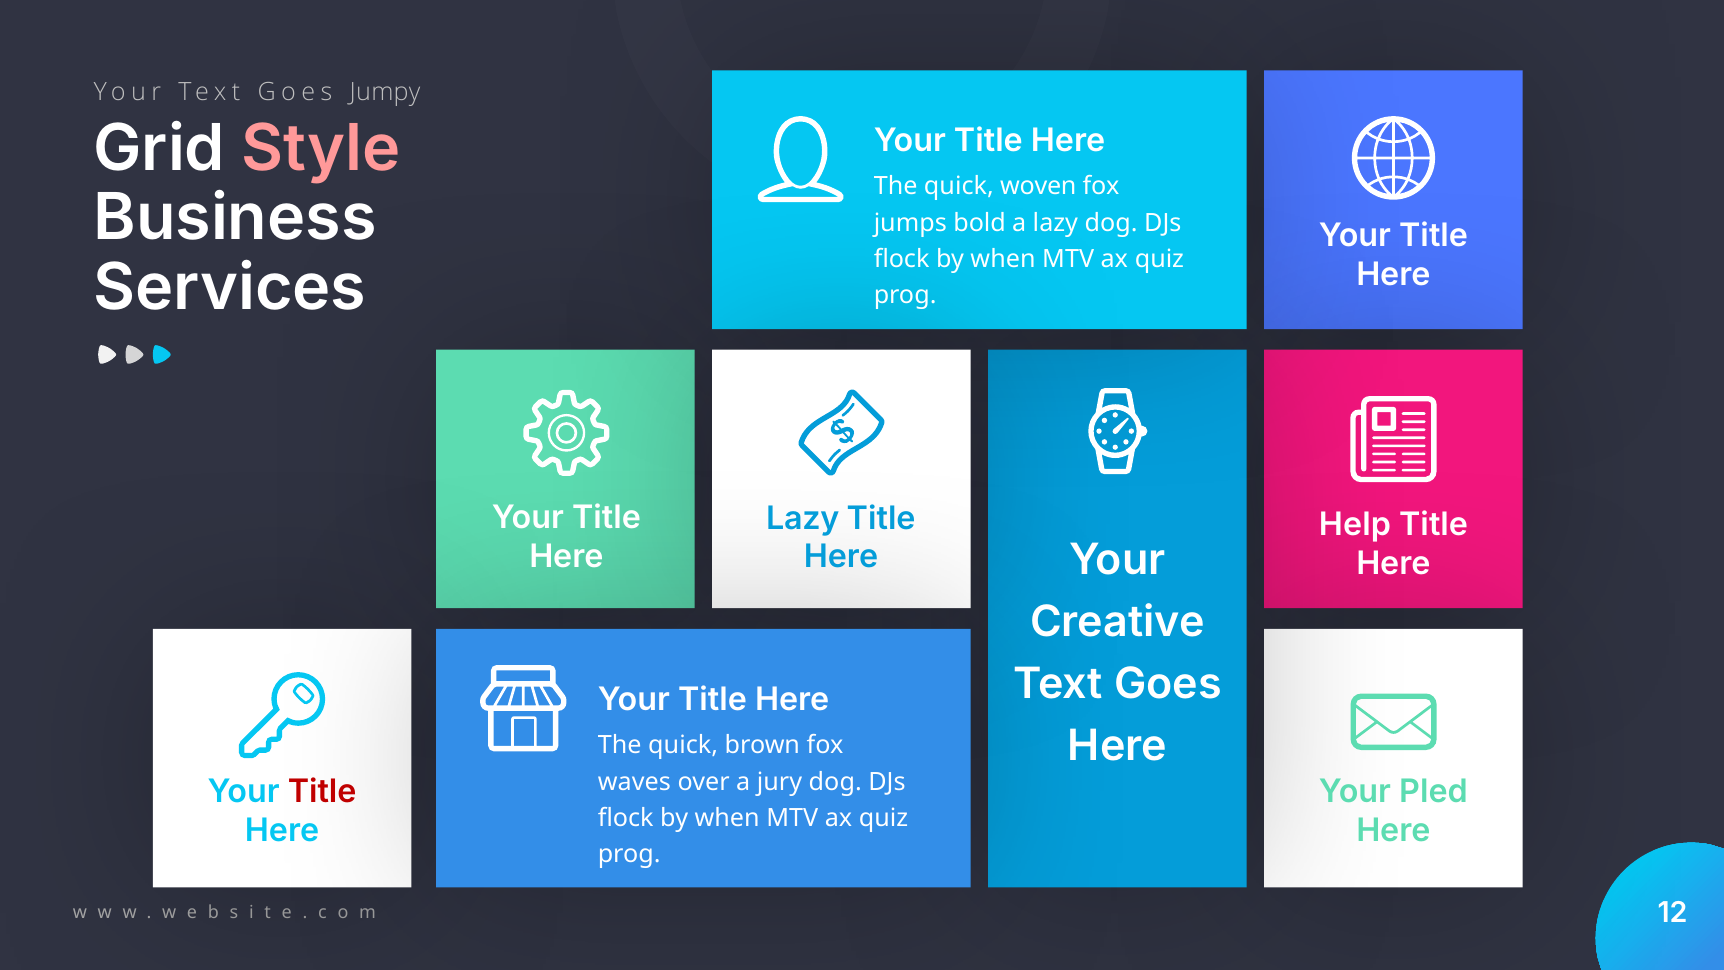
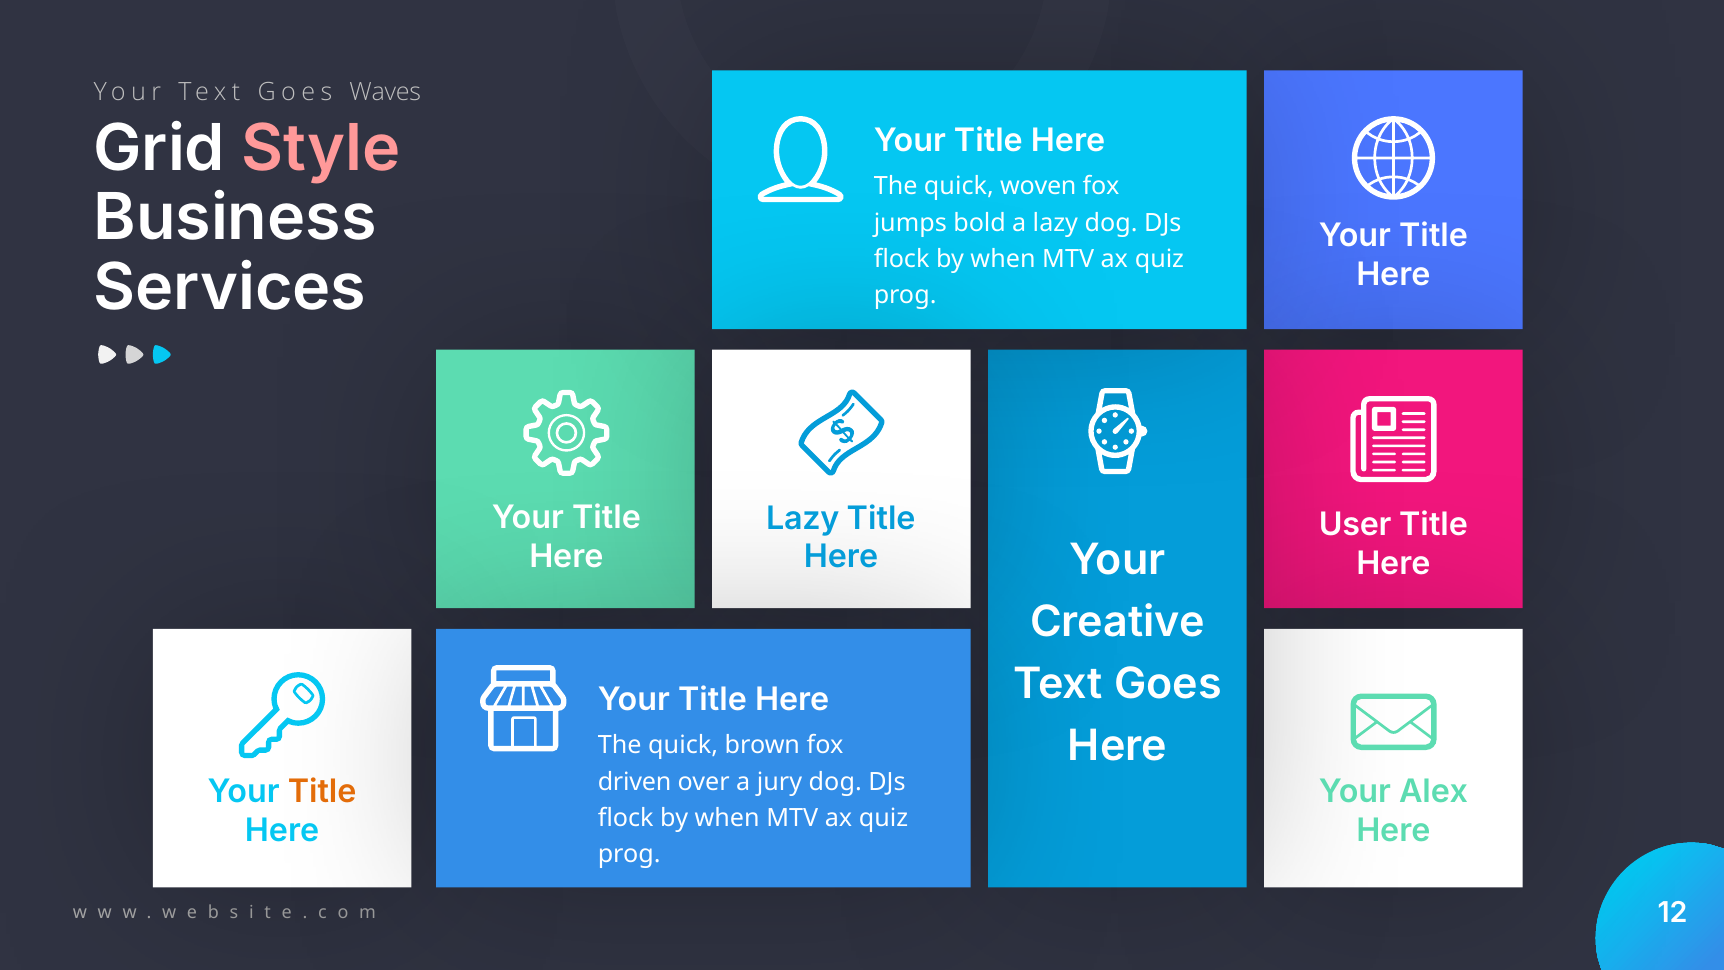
Jumpy: Jumpy -> Waves (385, 92)
Help: Help -> User (1355, 525)
waves: waves -> driven (635, 782)
Title colour: red -> orange (322, 792)
Pled: Pled -> Alex (1434, 792)
